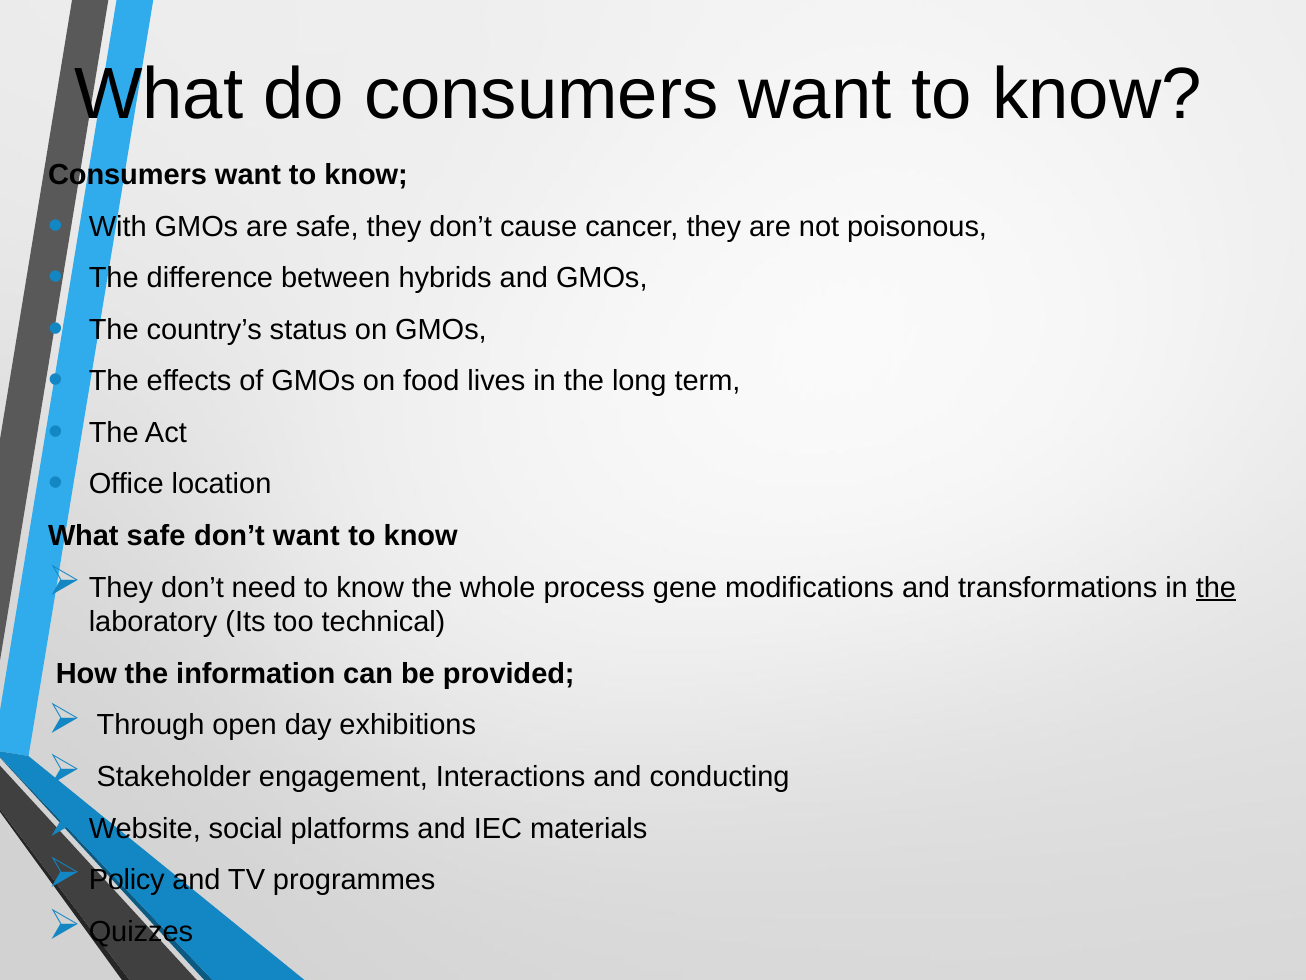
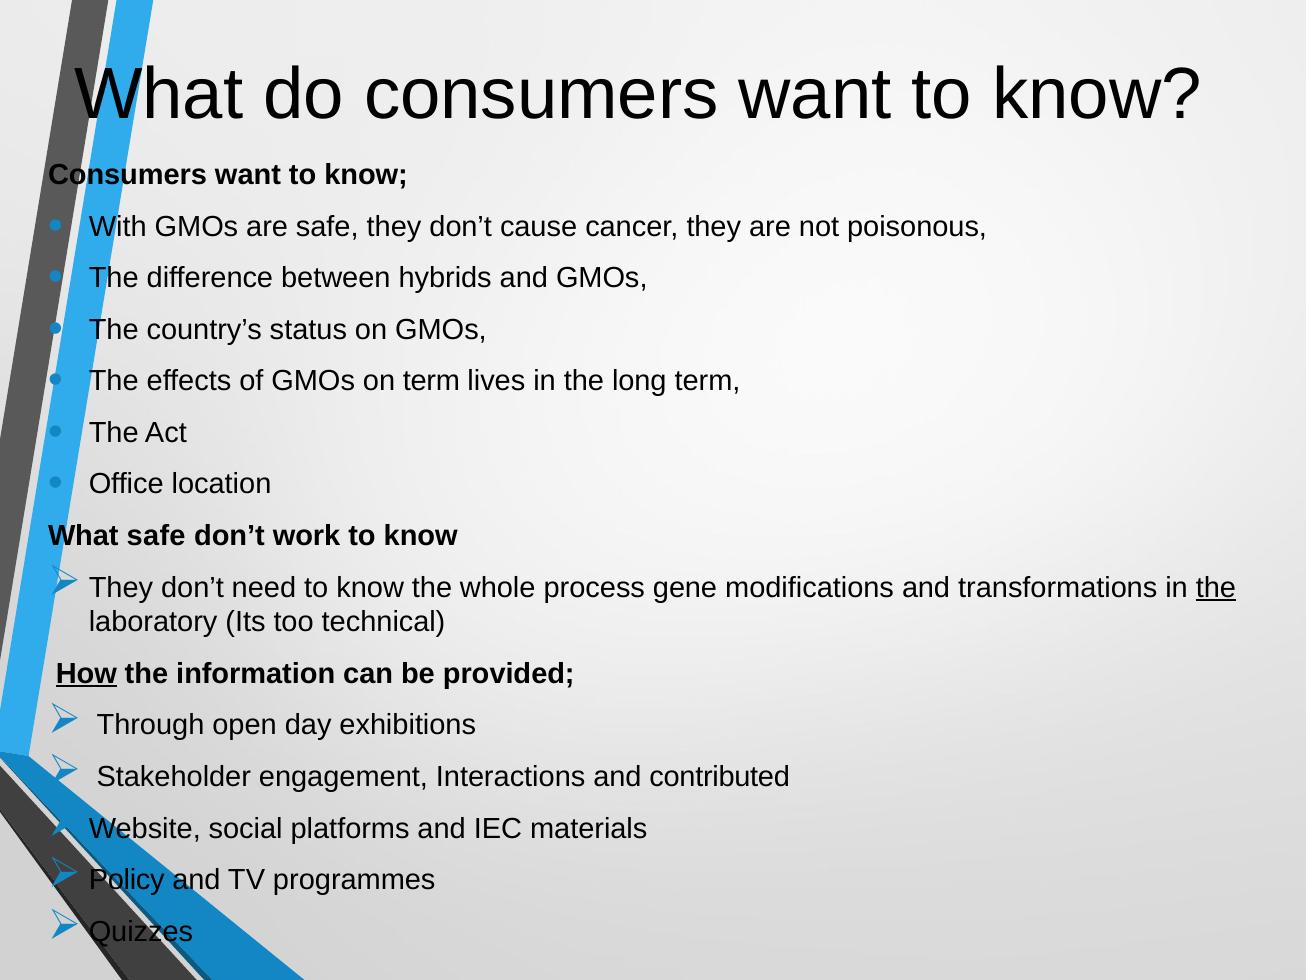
on food: food -> term (431, 381)
don’t want: want -> work (307, 536)
How underline: none -> present (86, 673)
conducting: conducting -> contributed (720, 776)
